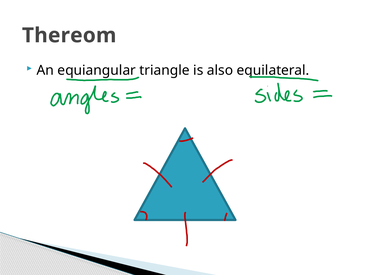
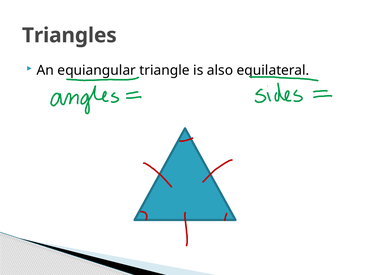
Thereom: Thereom -> Triangles (69, 35)
